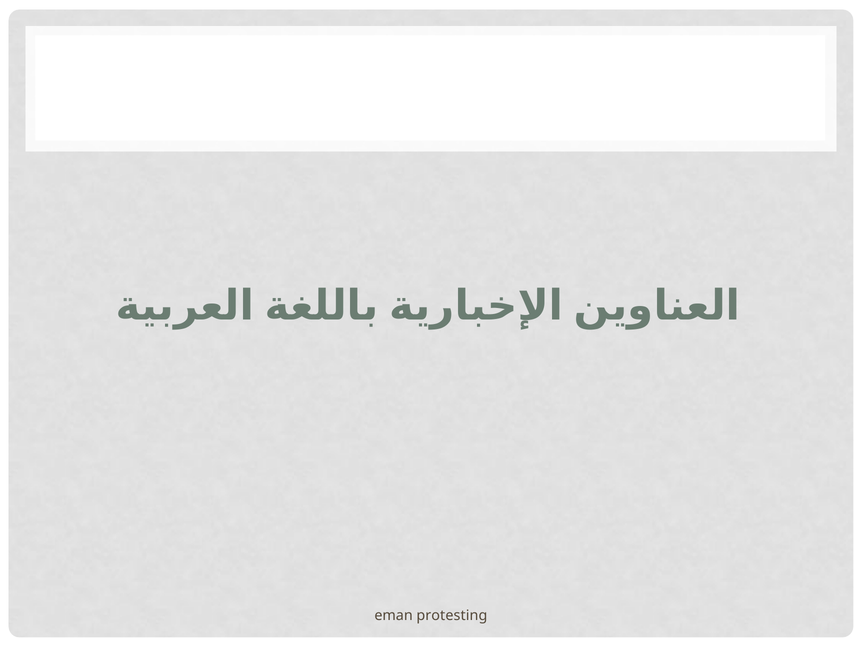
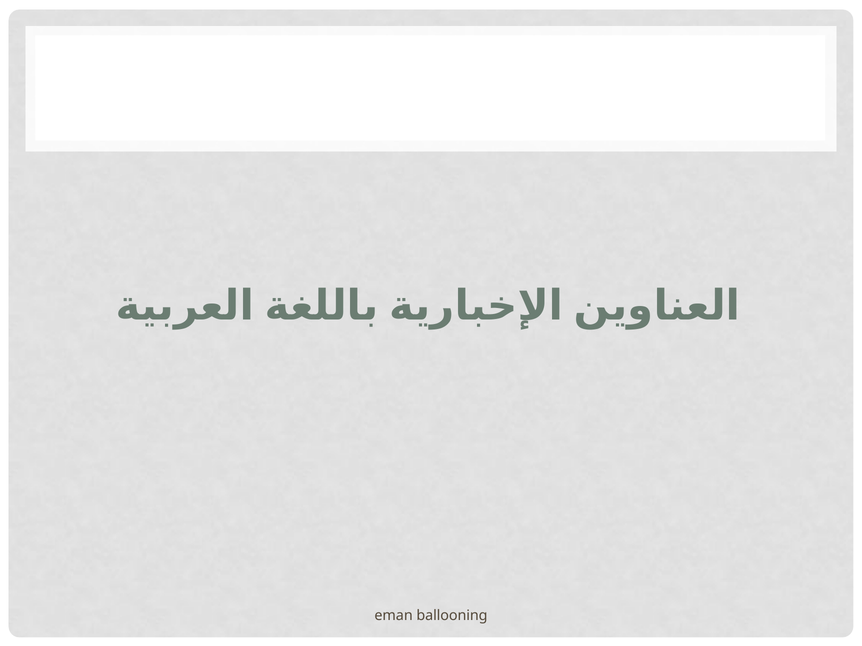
protesting: protesting -> ballooning (452, 616)
